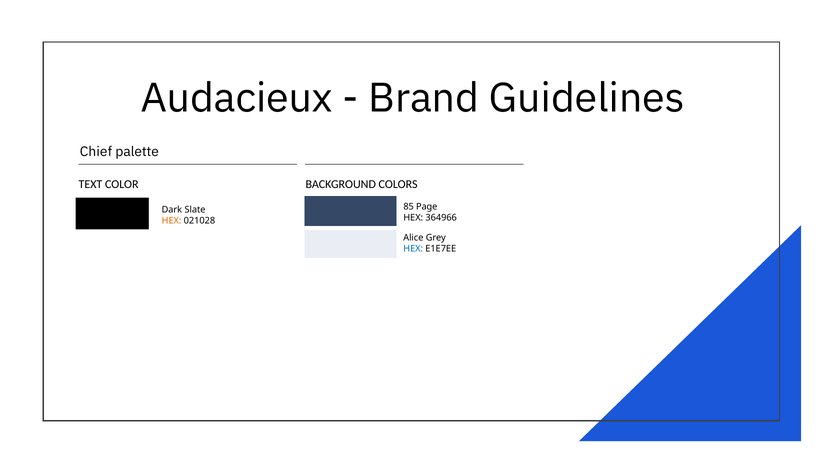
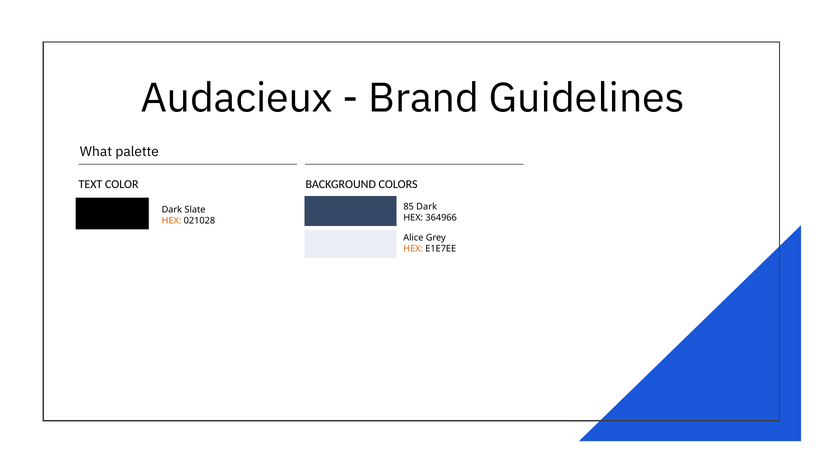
Chief: Chief -> What (96, 152)
85 Page: Page -> Dark (427, 207)
HEX colour: blue -> orange (413, 248)
